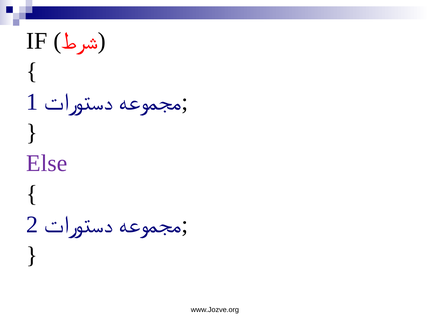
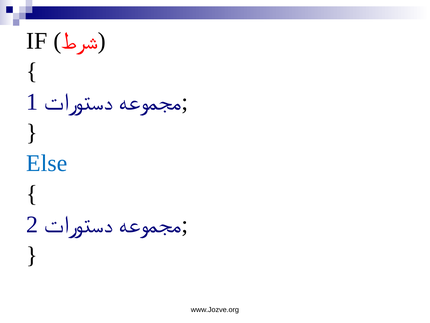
Else colour: purple -> blue (47, 163)
